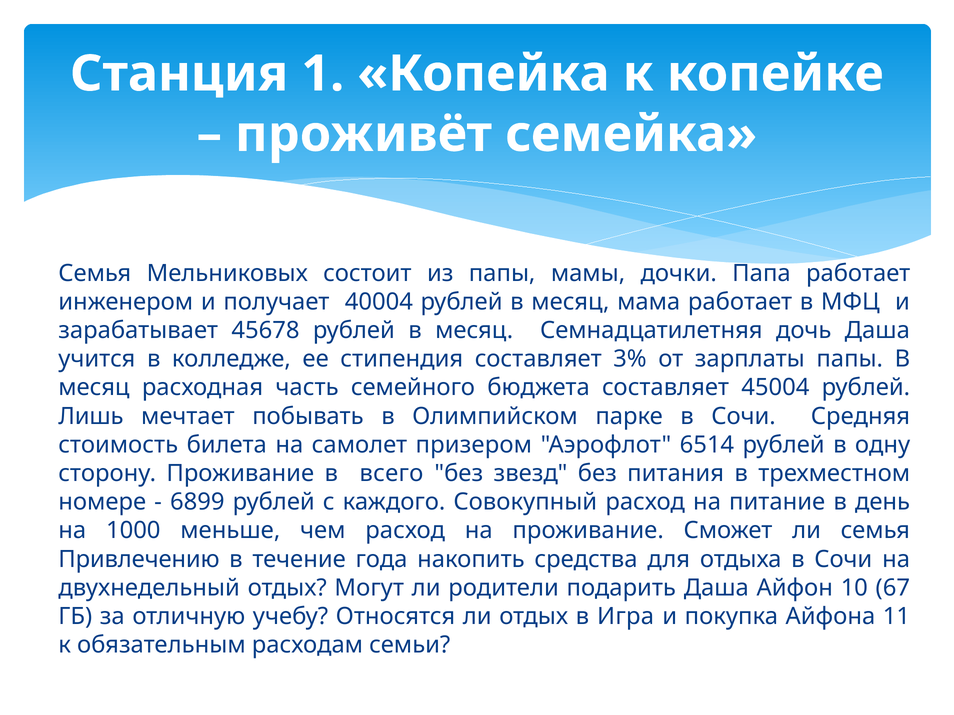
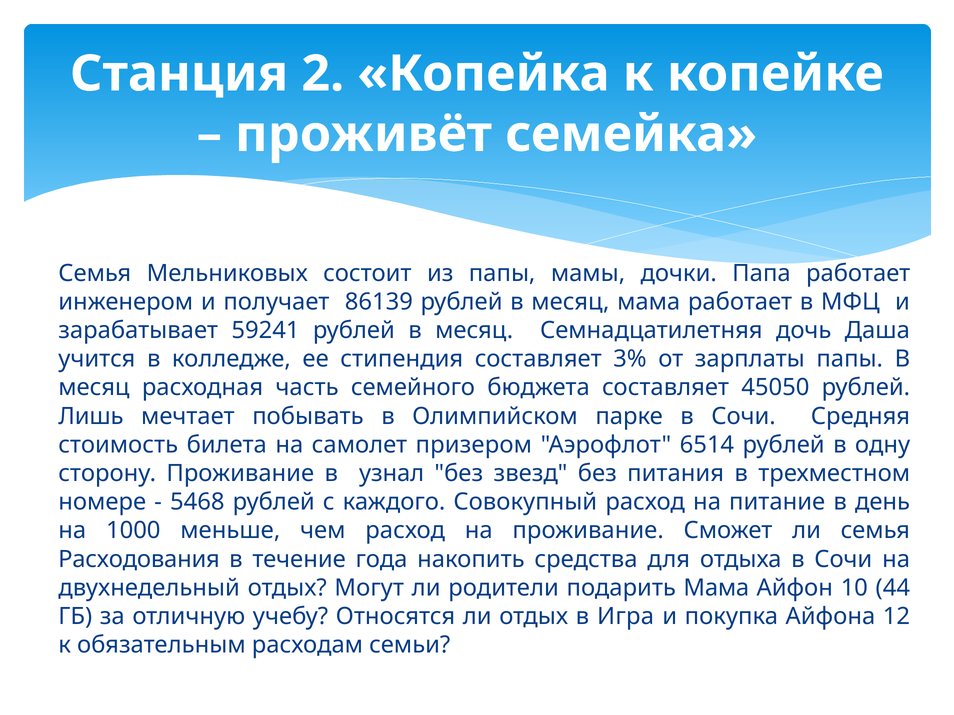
1: 1 -> 2 (323, 74)
40004: 40004 -> 86139 (379, 302)
45678: 45678 -> 59241 (265, 331)
45004: 45004 -> 45050 (775, 388)
всего: всего -> узнал (392, 474)
6899: 6899 -> 5468 (197, 502)
Привлечению: Привлечению -> Расходования (139, 560)
подарить Даша: Даша -> Мама (716, 588)
67: 67 -> 44 (893, 588)
11: 11 -> 12 (896, 617)
